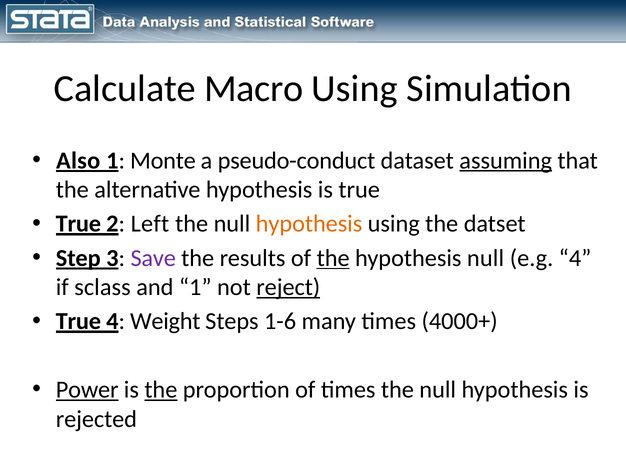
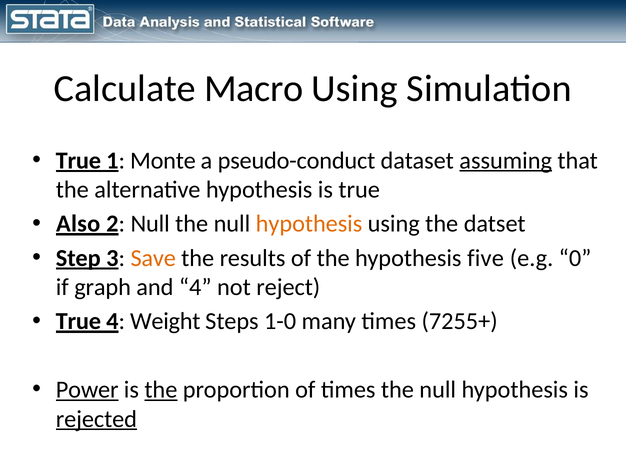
Also: Also -> True (78, 160)
True: True -> Also (78, 224)
2 Left: Left -> Null (150, 224)
Save colour: purple -> orange (153, 258)
the underline: present -> none (333, 258)
hypothesis null: null -> five (486, 258)
e.g 4: 4 -> 0 (575, 258)
sclass: sclass -> graph (103, 287)
and 1: 1 -> 4 (195, 287)
reject underline: present -> none (288, 287)
1-6: 1-6 -> 1-0 (280, 321)
4000+: 4000+ -> 7255+ (460, 321)
rejected underline: none -> present (96, 419)
